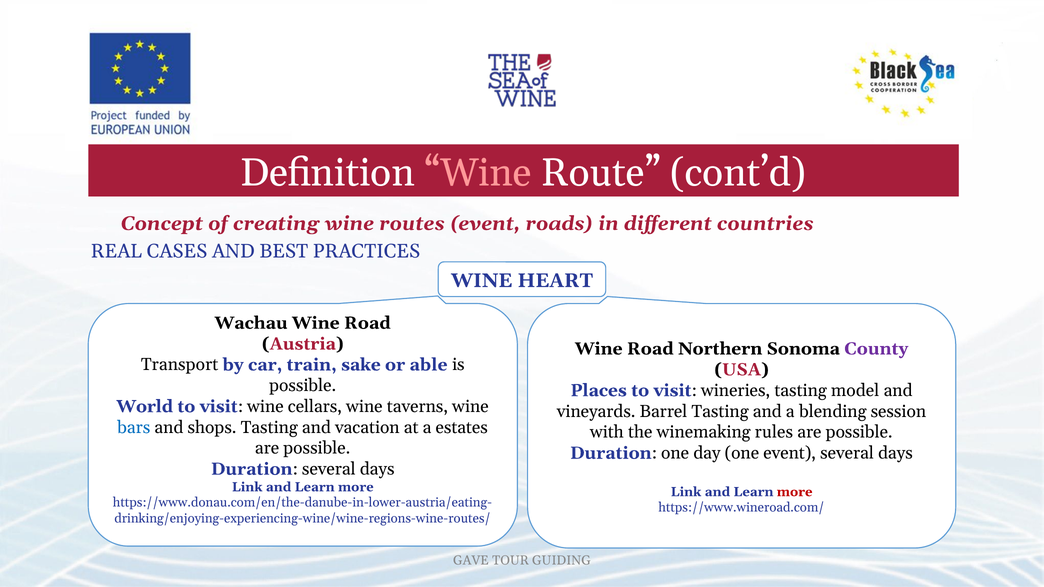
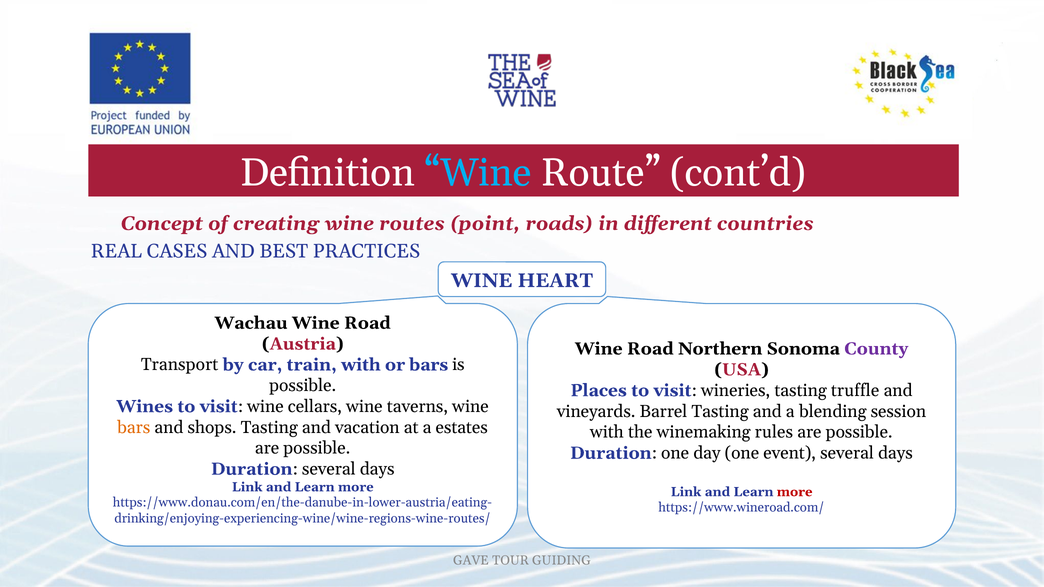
Wine colour: pink -> light blue (478, 173)
routes event: event -> point (485, 224)
train sake: sake -> with (361, 365)
or able: able -> bars (429, 365)
model: model -> truffle (855, 391)
World: World -> Wines (145, 407)
bars colour: blue -> orange (134, 427)
